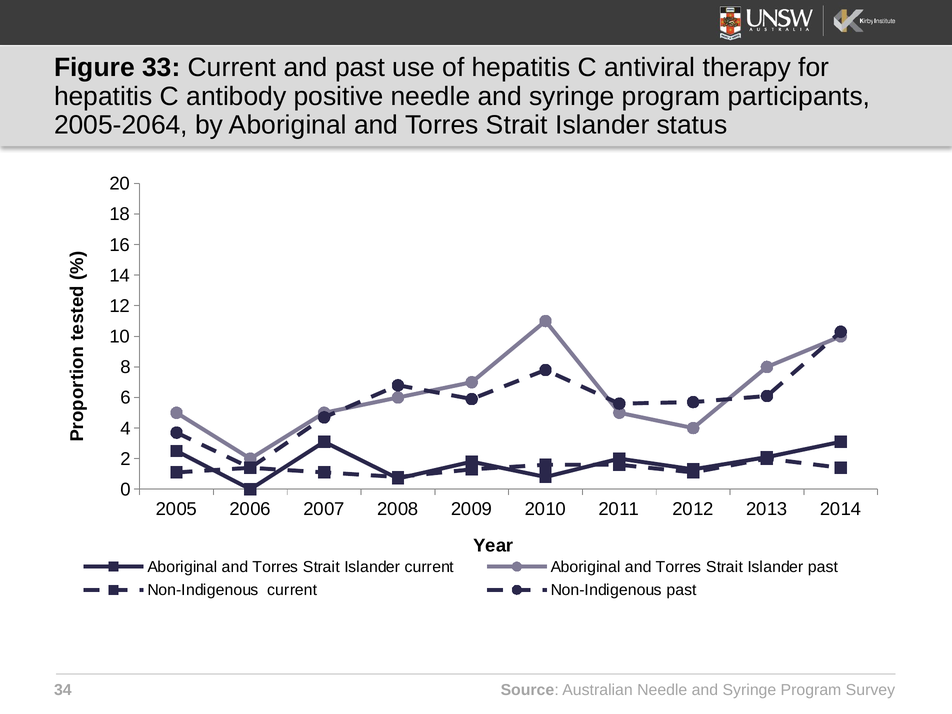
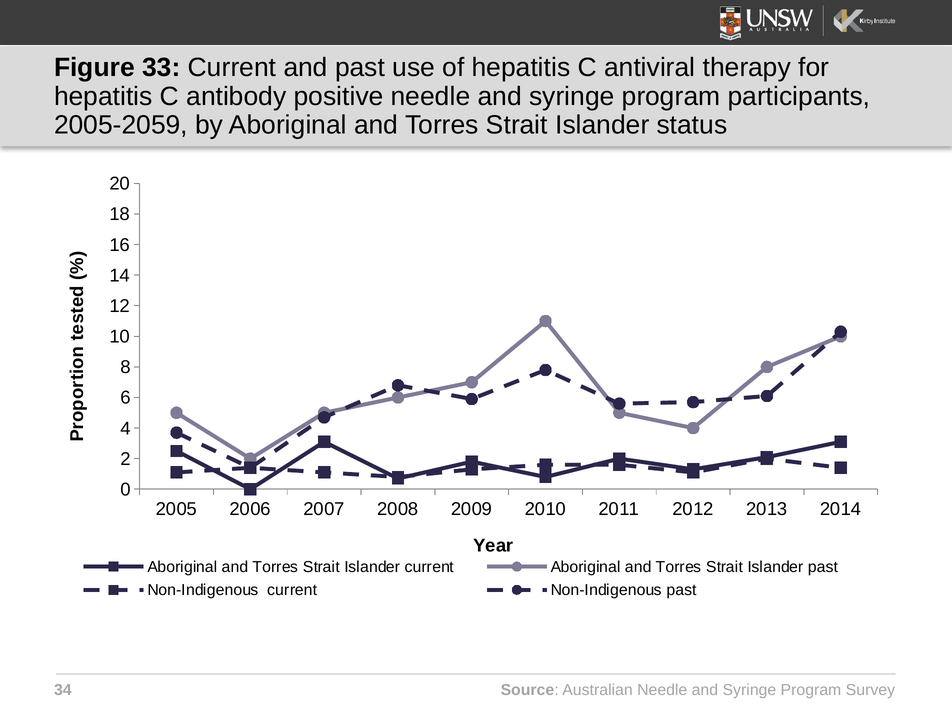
2005-2064: 2005-2064 -> 2005-2059 (121, 125)
